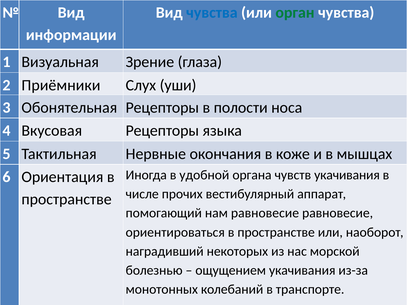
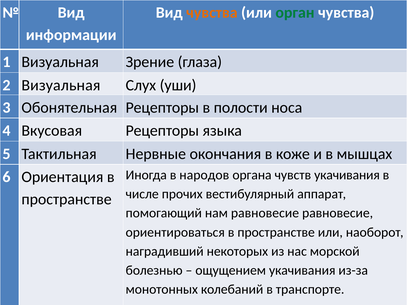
чувства colour: blue -> orange (212, 13)
2 Приёмники: Приёмники -> Визуальная (61, 85)
удобной: удобной -> народов (204, 175)
